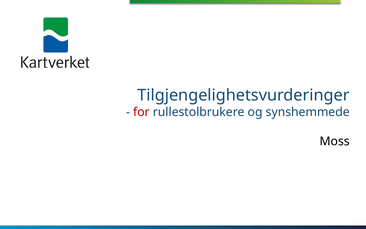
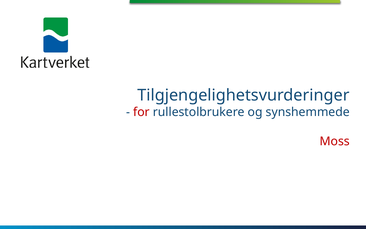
Moss colour: black -> red (335, 141)
